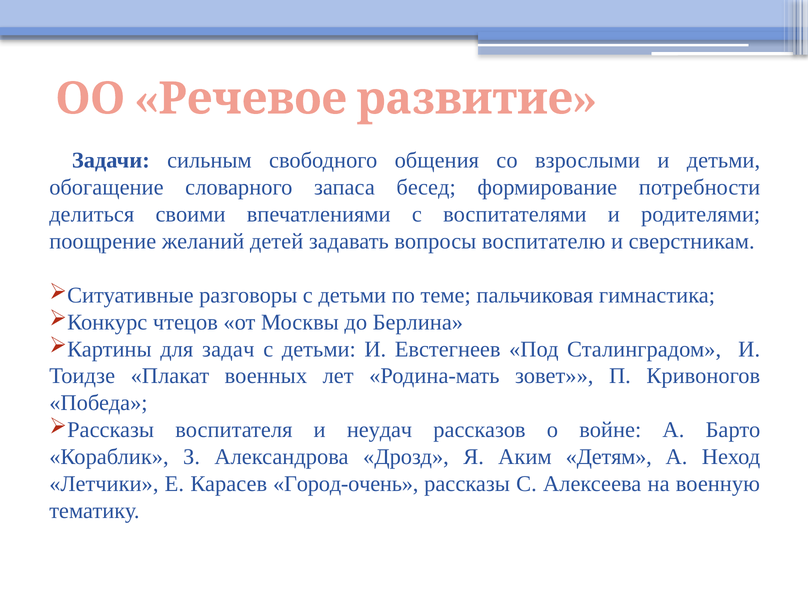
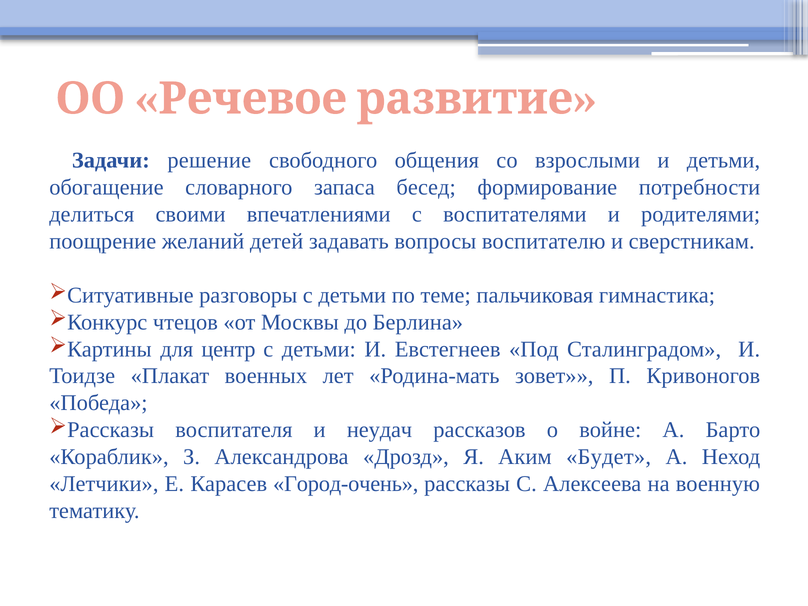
сильным: сильным -> решение (209, 161)
задач: задач -> центр (228, 349)
Детям: Детям -> Будет (609, 457)
